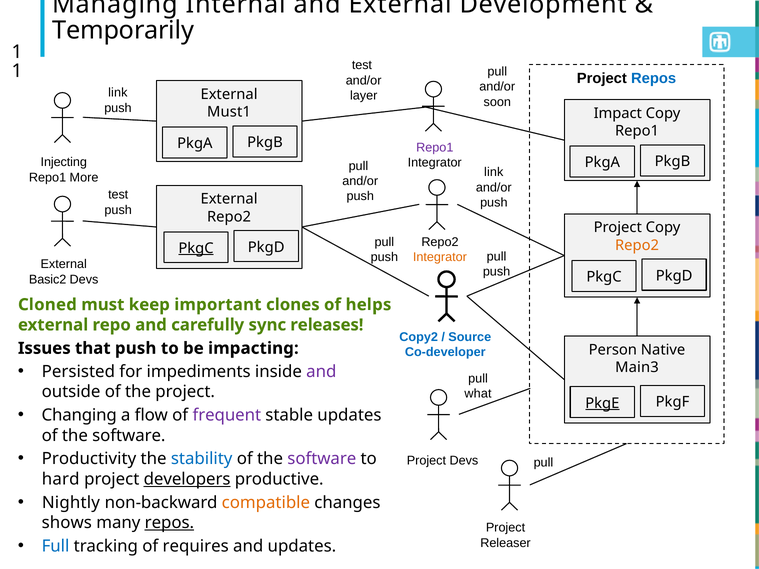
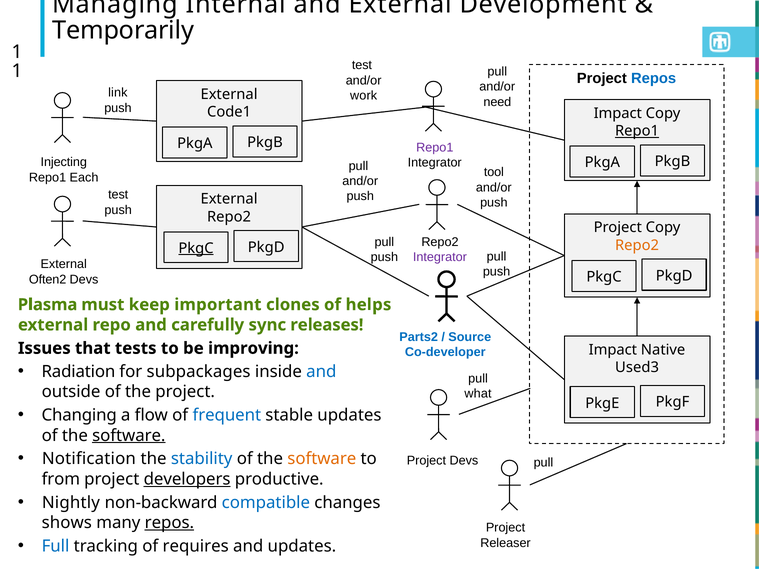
layer: layer -> work (364, 96)
soon: soon -> need (497, 102)
Must1: Must1 -> Code1 (229, 112)
Repo1 underline: none -> present (637, 131)
link: link -> tool (494, 172)
More: More -> Each (84, 178)
Integrator colour: orange -> purple (440, 257)
Basic2: Basic2 -> Often2 (48, 280)
Cloned: Cloned -> Plasma (48, 305)
Copy2: Copy2 -> Parts2 (419, 337)
that push: push -> tests (136, 348)
impacting: impacting -> improving (253, 348)
Person: Person -> Impact (613, 350)
Persisted: Persisted -> Radiation (78, 372)
impediments: impediments -> subpackages (199, 372)
and colour: purple -> blue (321, 372)
Main3: Main3 -> Used3 (637, 368)
PkgE underline: present -> none (602, 403)
frequent colour: purple -> blue (227, 415)
software underline: none -> present (129, 436)
Productivity: Productivity -> Notification (89, 459)
software colour: purple -> orange (322, 459)
hard: hard -> from (61, 479)
compatible colour: orange -> blue (266, 503)
